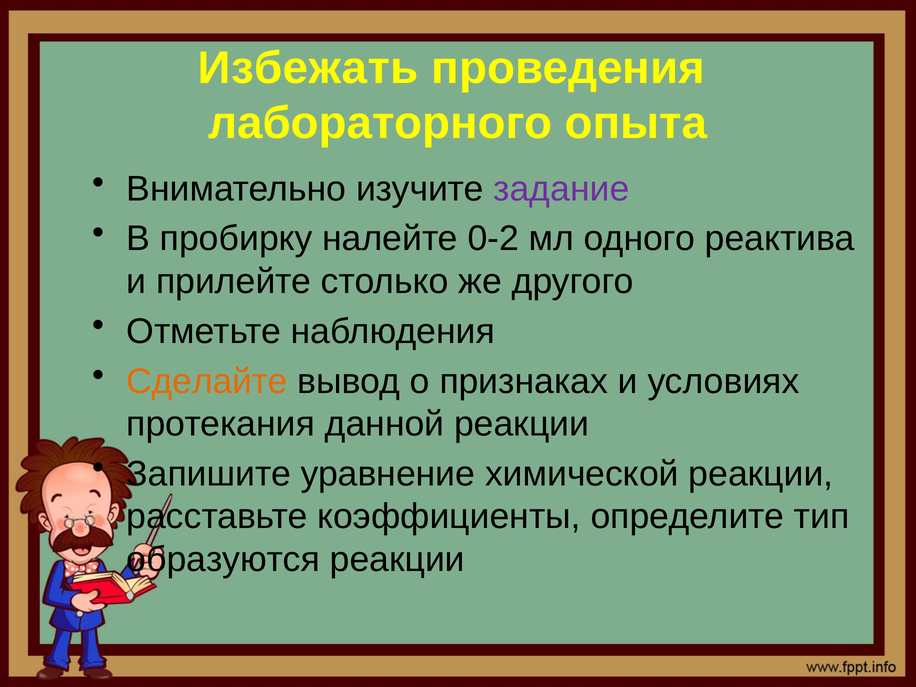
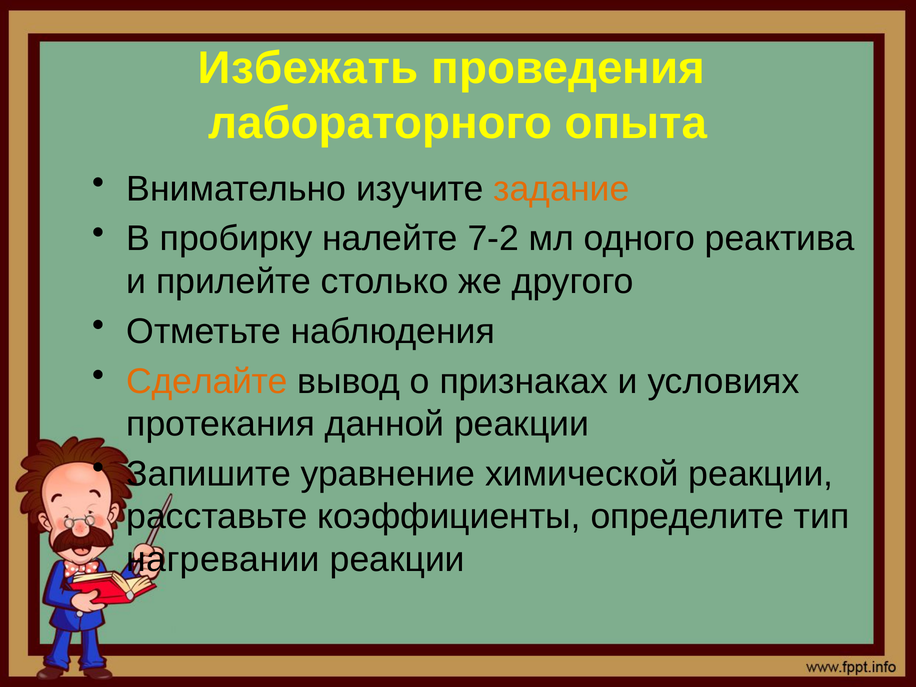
задание colour: purple -> orange (561, 189)
0-2: 0-2 -> 7-2 (493, 239)
образуются: образуются -> нагревании (223, 559)
